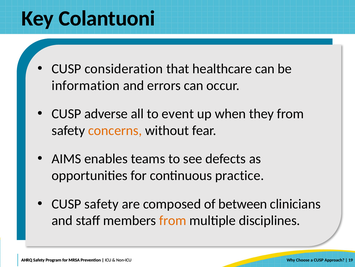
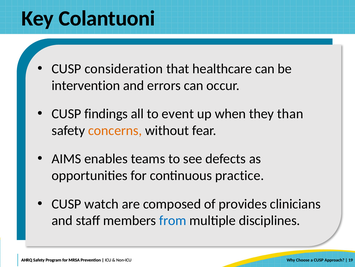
information: information -> intervention (86, 85)
adverse: adverse -> findings (106, 114)
they from: from -> than (290, 114)
CUSP safety: safety -> watch (102, 203)
between: between -> provides (243, 203)
from colour: orange -> blue (173, 220)
